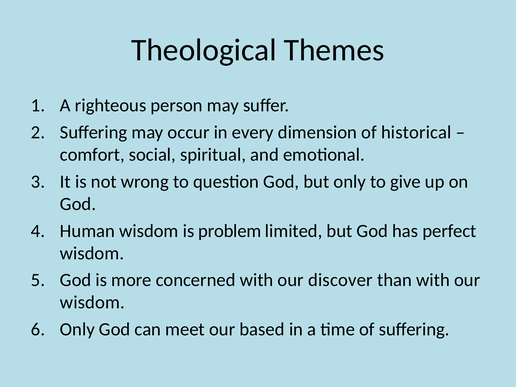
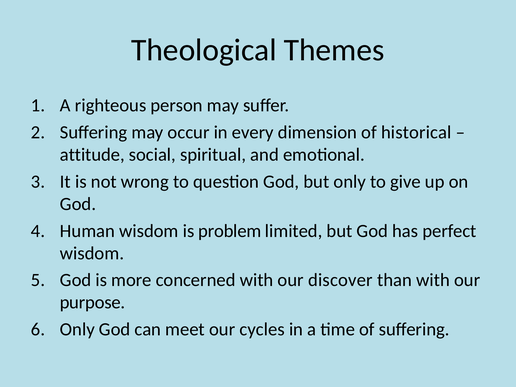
comfort: comfort -> attitude (92, 155)
wisdom: wisdom -> purpose (93, 302)
based: based -> cycles (262, 329)
